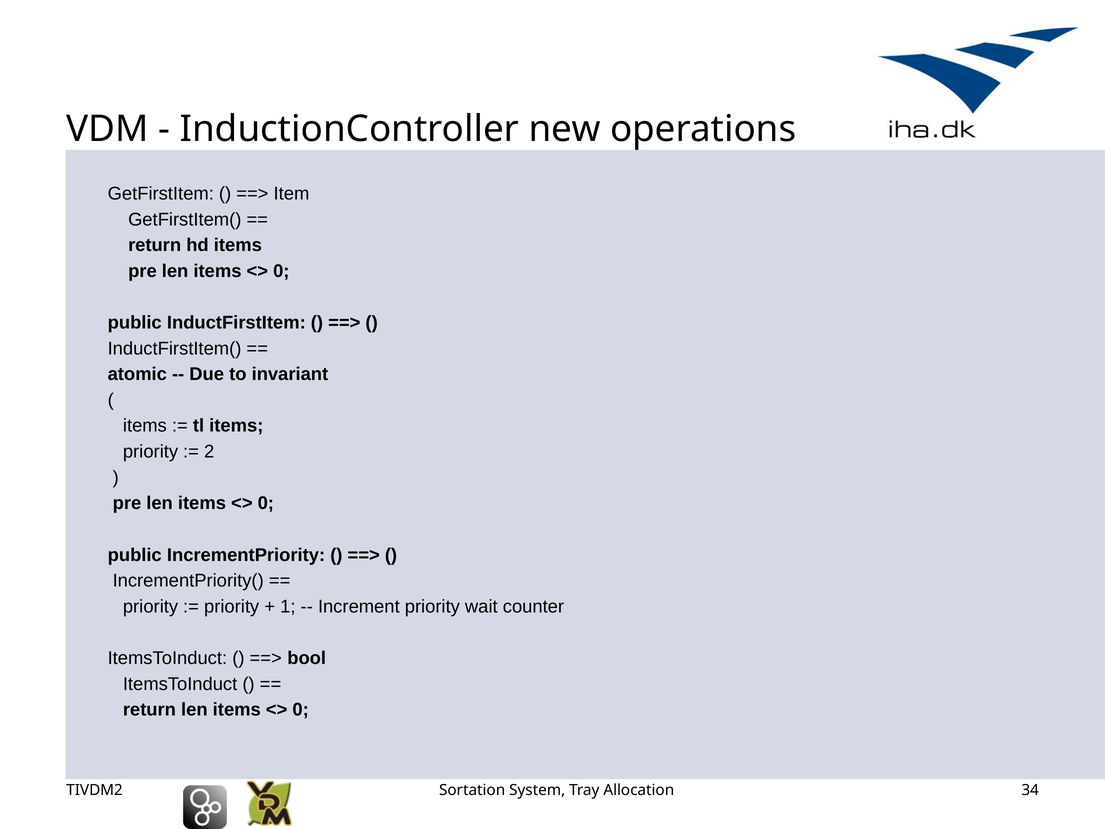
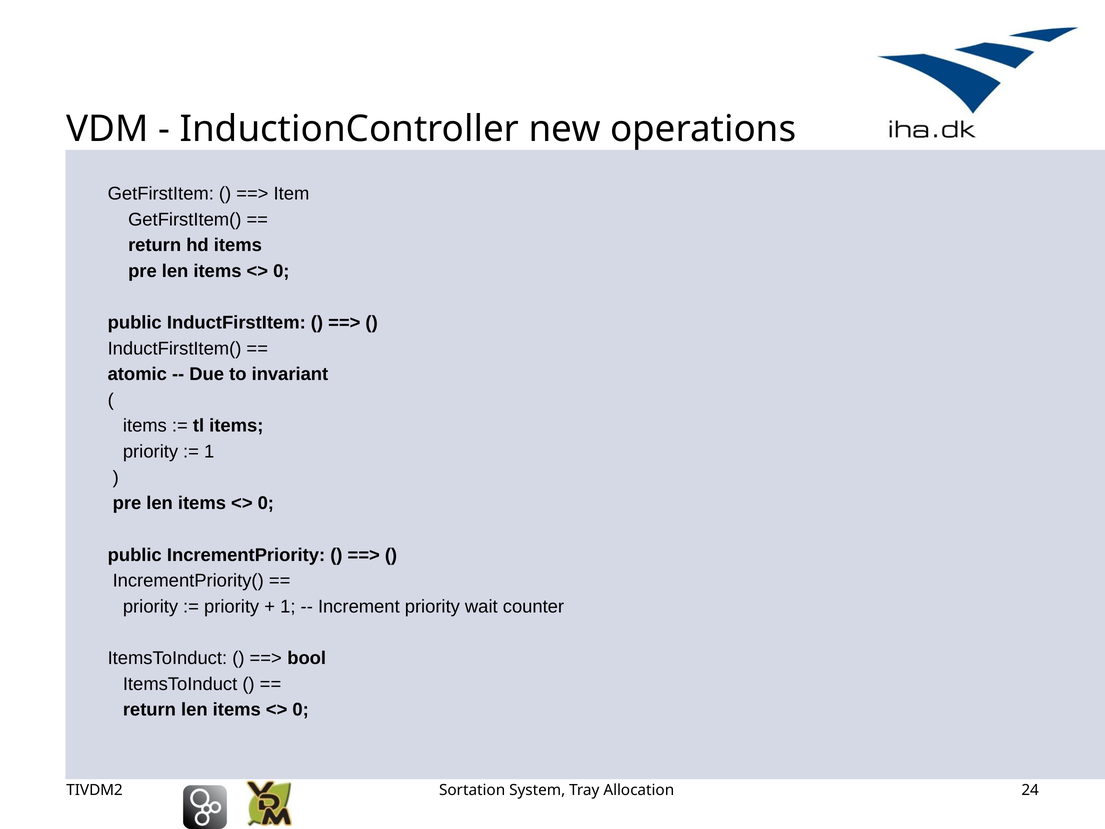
2: 2 -> 1 (209, 452)
34: 34 -> 24 (1030, 790)
